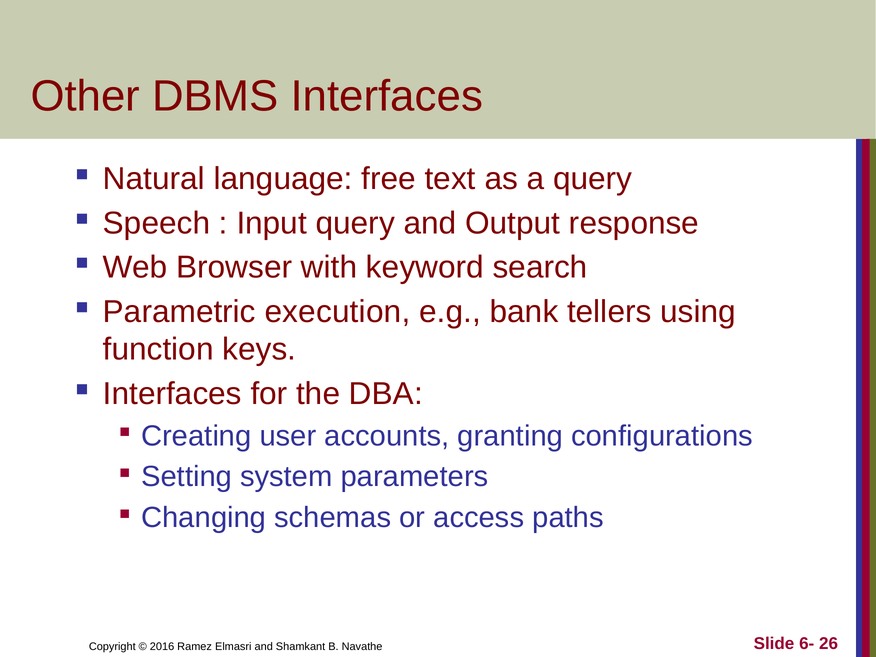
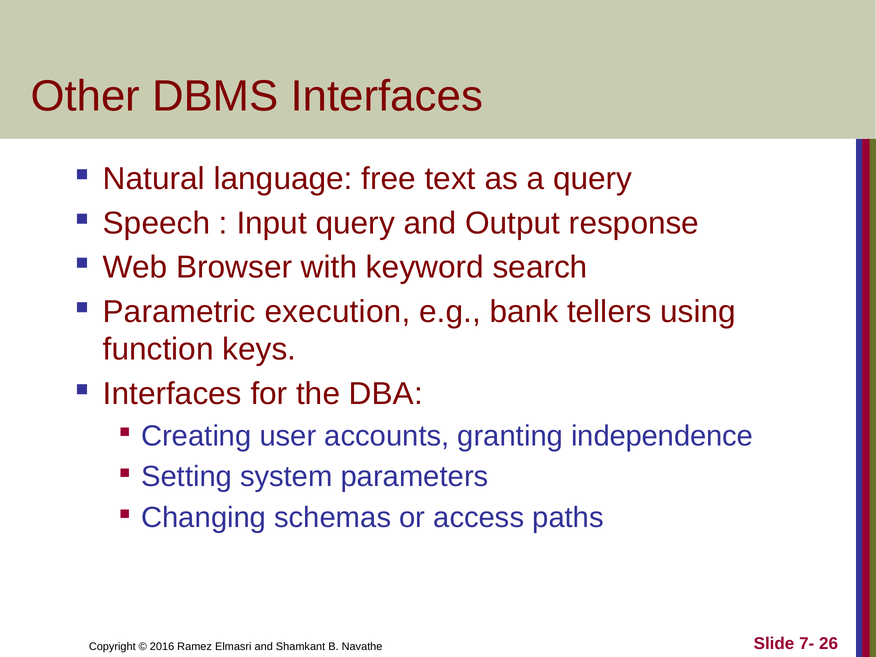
configurations: configurations -> independence (662, 436)
6-: 6- -> 7- (807, 644)
